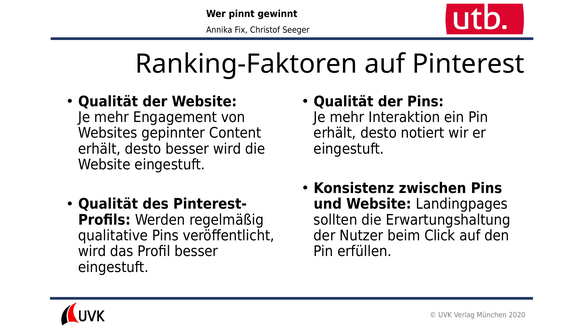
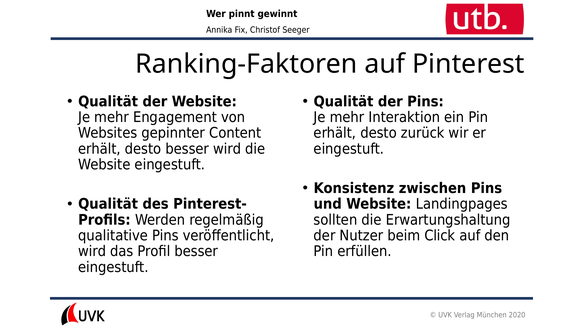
notiert: notiert -> zurück (423, 133)
